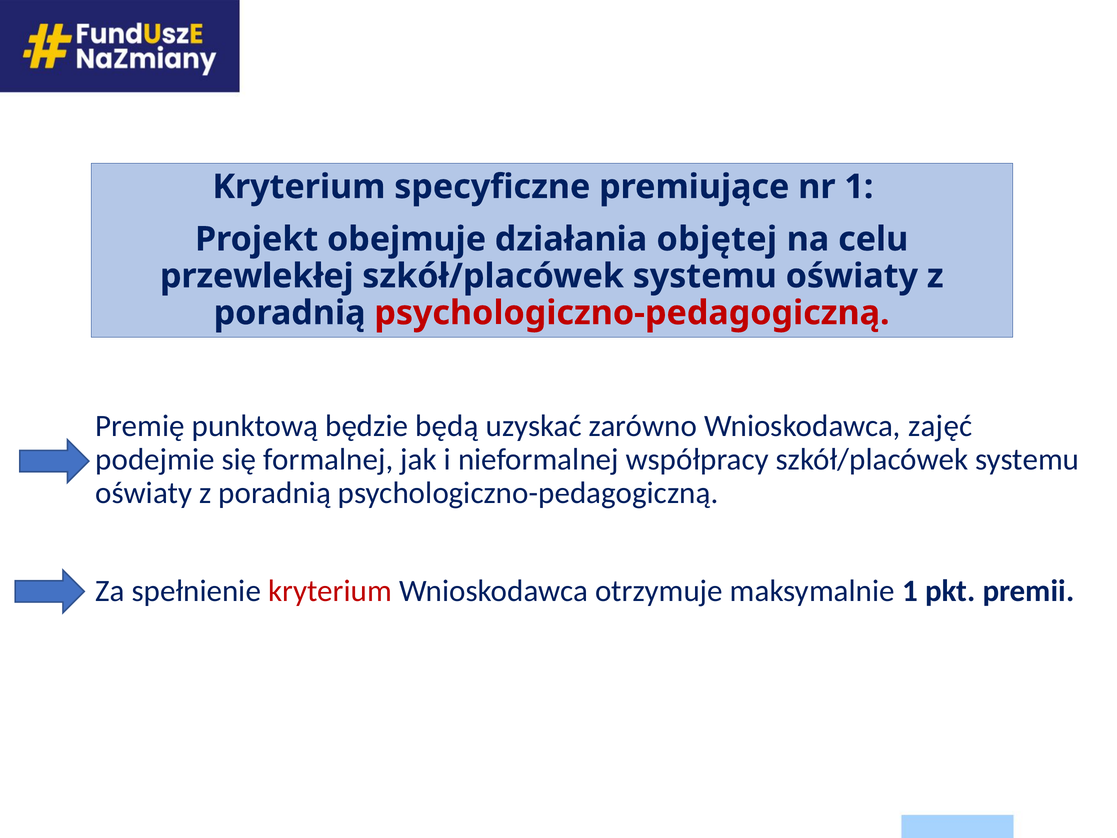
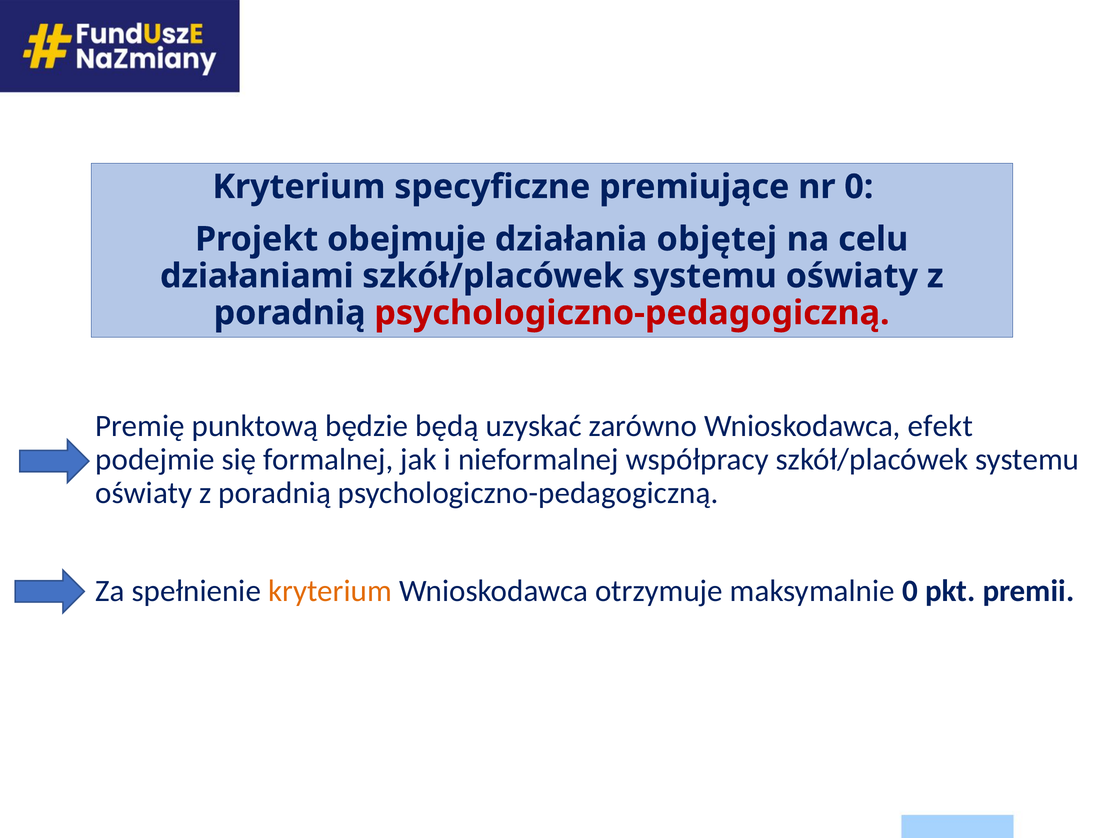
nr 1: 1 -> 0 (859, 187)
przewlekłej: przewlekłej -> działaniami (257, 276)
zajęć: zajęć -> efekt (940, 426)
kryterium colour: red -> orange (330, 591)
maksymalnie 1: 1 -> 0 (910, 591)
